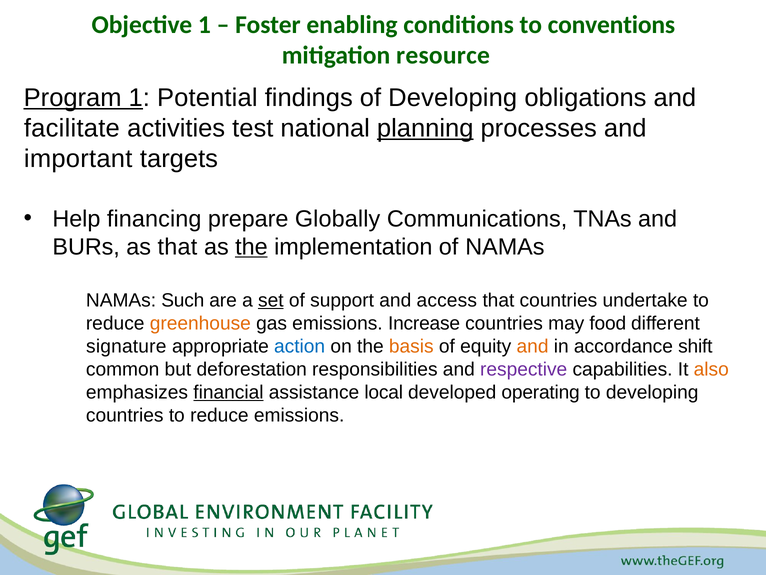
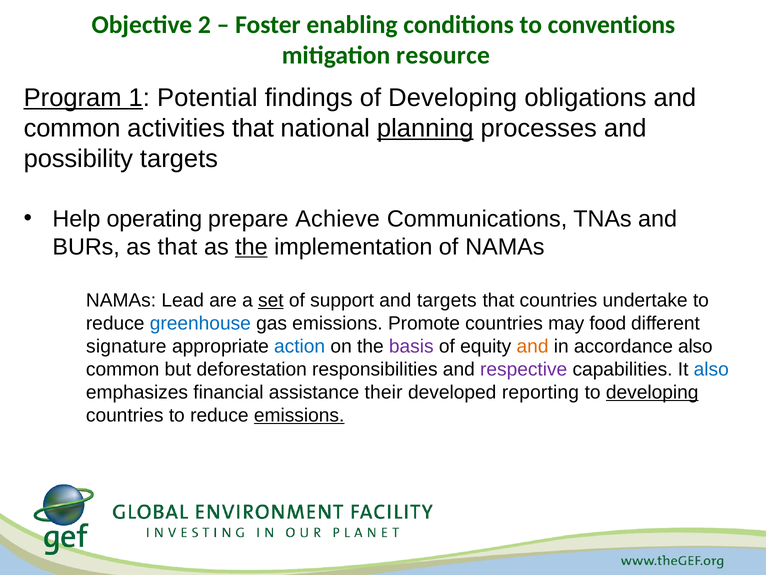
Objective 1: 1 -> 2 (204, 25)
facilitate: facilitate -> common (72, 128)
activities test: test -> that (253, 128)
important: important -> possibility (78, 159)
financing: financing -> operating (154, 219)
Globally: Globally -> Achieve (338, 219)
Such: Such -> Lead (183, 300)
and access: access -> targets (447, 300)
greenhouse colour: orange -> blue (200, 323)
Increase: Increase -> Promote (424, 323)
basis colour: orange -> purple (411, 346)
accordance shift: shift -> also (695, 346)
also colour: orange -> blue (711, 369)
financial underline: present -> none (228, 392)
local: local -> their (384, 392)
operating: operating -> reporting (540, 392)
developing underline: none -> present (652, 392)
emissions underline: none -> present (299, 415)
